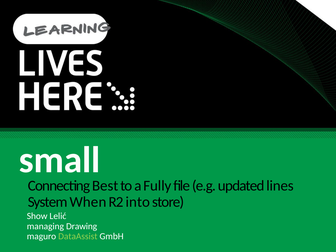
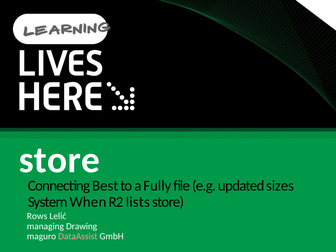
small: small -> store (59, 160)
lines: lines -> sizes (280, 186)
into: into -> lists (138, 202)
Show: Show -> Rows (37, 216)
DataAssist colour: light green -> pink (78, 236)
